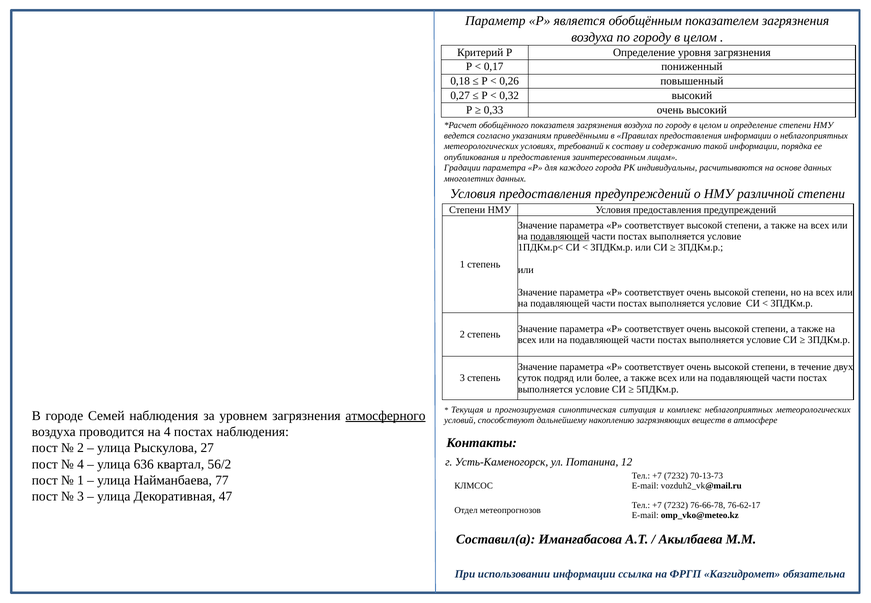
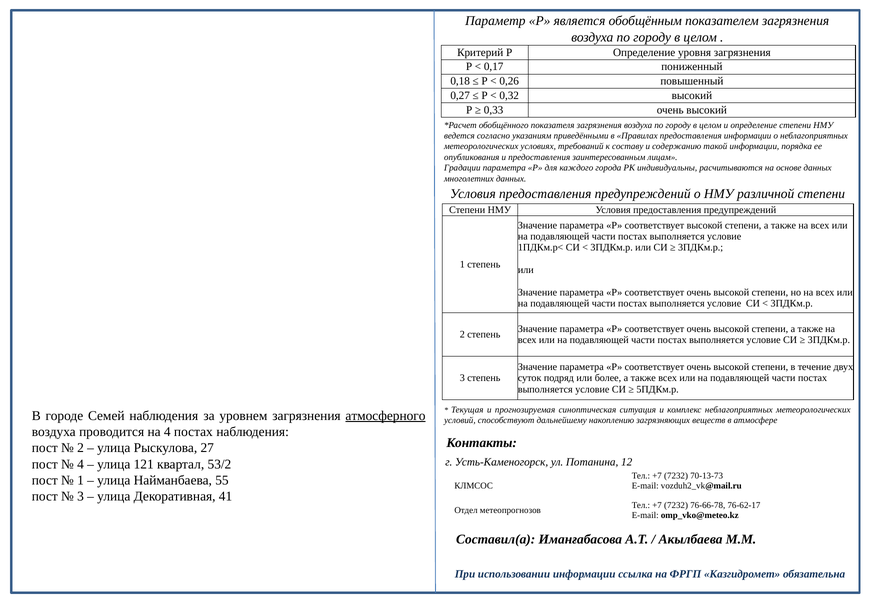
подавляющей underline: present -> none (560, 237)
636: 636 -> 121 (144, 464)
56/2: 56/2 -> 53/2 (219, 464)
77: 77 -> 55 (222, 480)
47: 47 -> 41 (226, 496)
